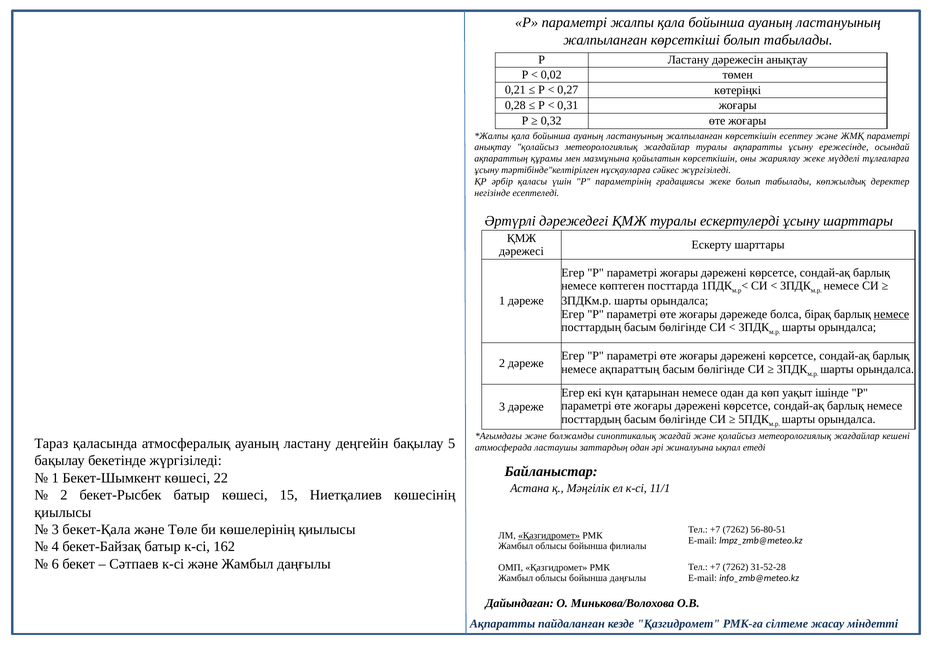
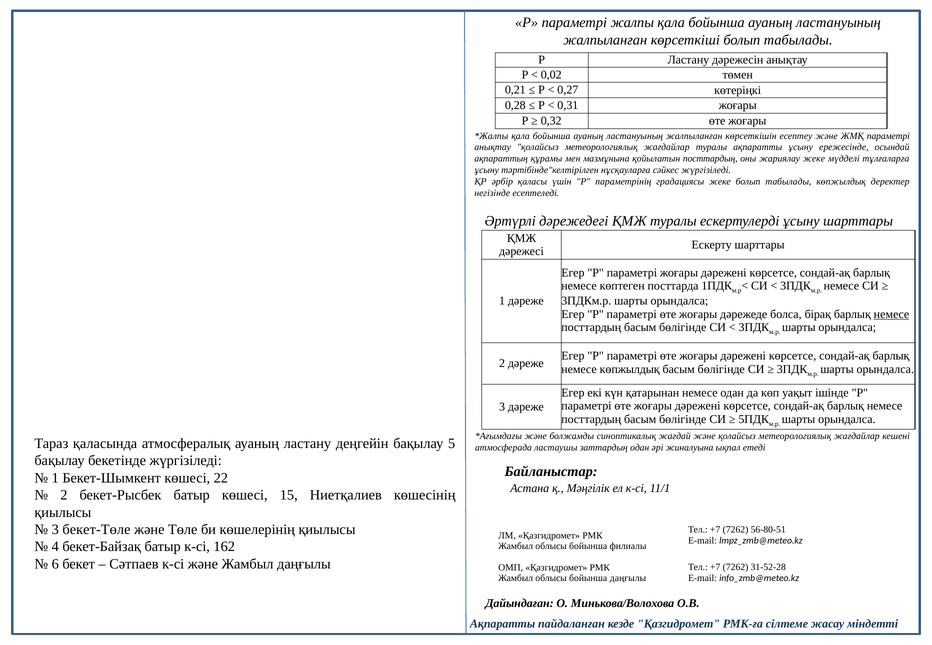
қойылатын көрсеткішін: көрсеткішін -> посттардың (710, 159)
немесе ақпараттың: ақпараттың -> көпжылдық (630, 369)
бекет-Қала: бекет-Қала -> бекет-Төле (96, 530)
Қазгидромет underline: present -> none (549, 536)
